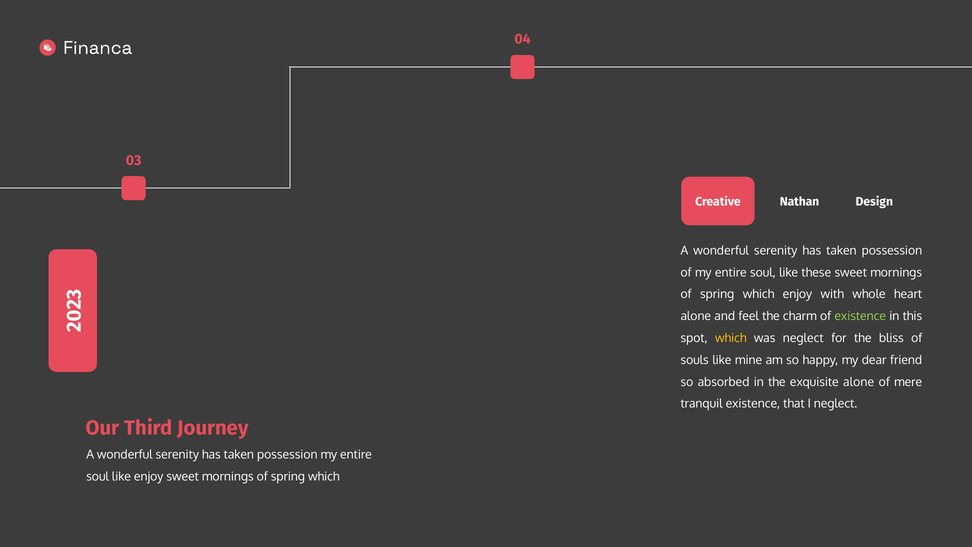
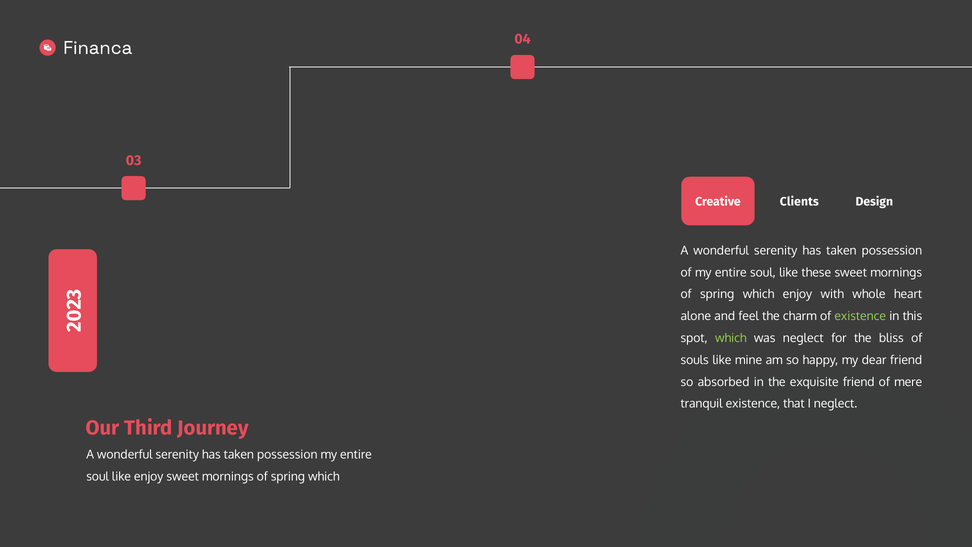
Nathan: Nathan -> Clients (799, 202)
which colour: yellow -> light green (731, 338)
exquisite alone: alone -> friend (859, 382)
